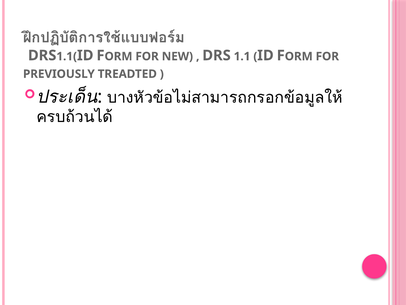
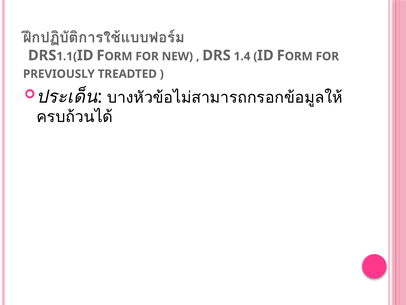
1.1: 1.1 -> 1.4 (242, 56)
